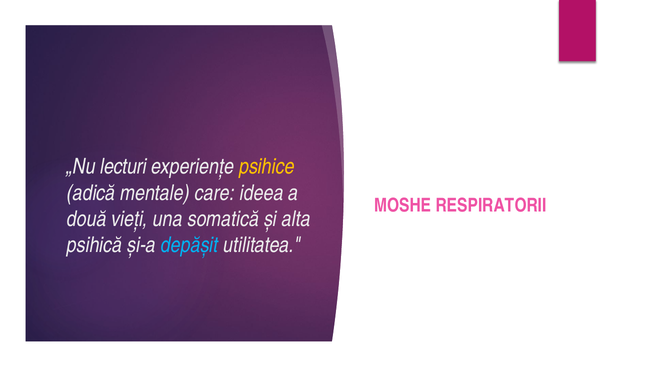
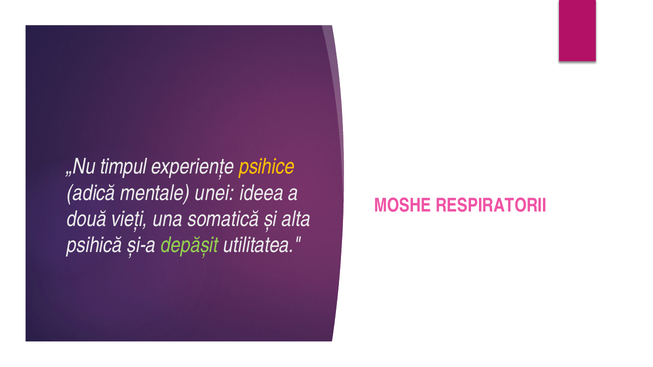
lecturi: lecturi -> timpul (123, 167)
care: care -> unei (215, 193)
depășit colour: light blue -> light green (190, 245)
